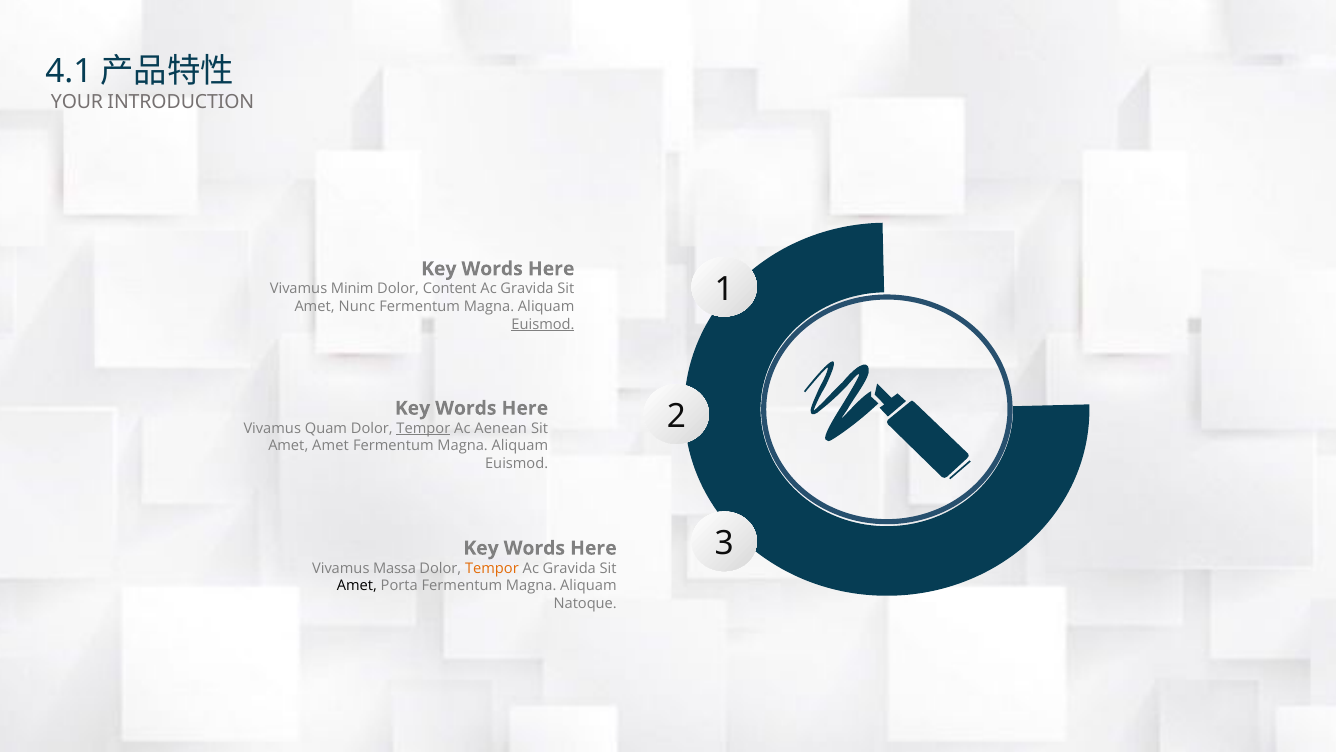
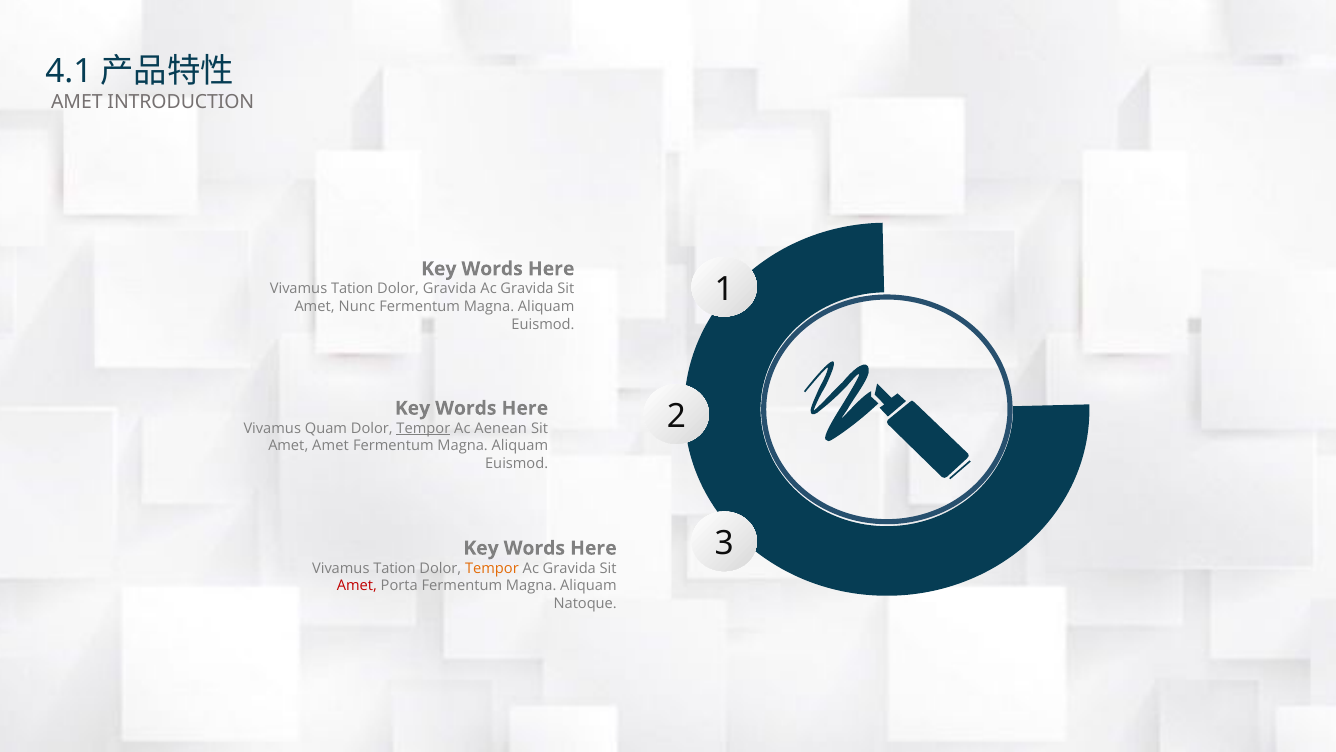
YOUR: YOUR -> AMET (77, 102)
Minim: Minim -> Tation (352, 289)
Dolor Content: Content -> Gravida (450, 289)
Euismod underline: present -> none (543, 324)
Massa: Massa -> Tation (394, 568)
Amet colour: black -> red (357, 586)
